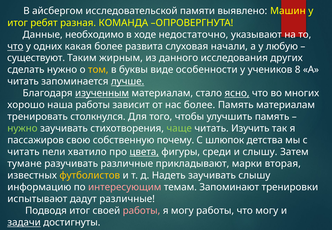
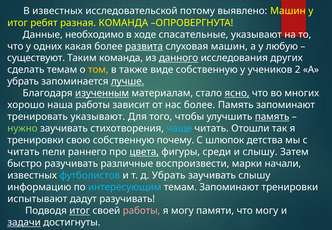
В айсбергом: айсбергом -> известных (57, 11)
памяти: памяти -> потому (197, 11)
недостаточно: недостаточно -> спасательные (193, 34)
что underline: present -> none (15, 46)
развита underline: none -> present (144, 46)
слуховая начали: начали -> машин (229, 46)
Таким жирным: жирным -> команда (121, 58)
данного underline: none -> present (179, 58)
сделать нужно: нужно -> темам (62, 70)
буквы: буквы -> также (133, 70)
виде особенности: особенности -> собственную (207, 70)
8: 8 -> 2 (298, 70)
читать: читать -> убрать (23, 81)
Память материалам: материалам -> запоминают (286, 105)
тренировать столкнулся: столкнулся -> указывают (98, 117)
память underline: none -> present (272, 117)
чаще colour: light green -> light blue (179, 128)
Изучить: Изучить -> Отошли (250, 128)
пассажиров: пассажиров -> тренировки (36, 140)
хватило: хватило -> раннего (87, 152)
тумане: тумане -> быстро (25, 164)
прикладывают: прикладывают -> воспроизвести (192, 164)
вторая: вторая -> начали (283, 164)
футболистов colour: yellow -> light blue (90, 175)
д Надеть: Надеть -> Убрать (169, 175)
интересующим colour: pink -> light blue (125, 187)
дадут различные: различные -> разучивать (127, 199)
итог underline: none -> present (80, 211)
могу работы: работы -> памяти (215, 211)
